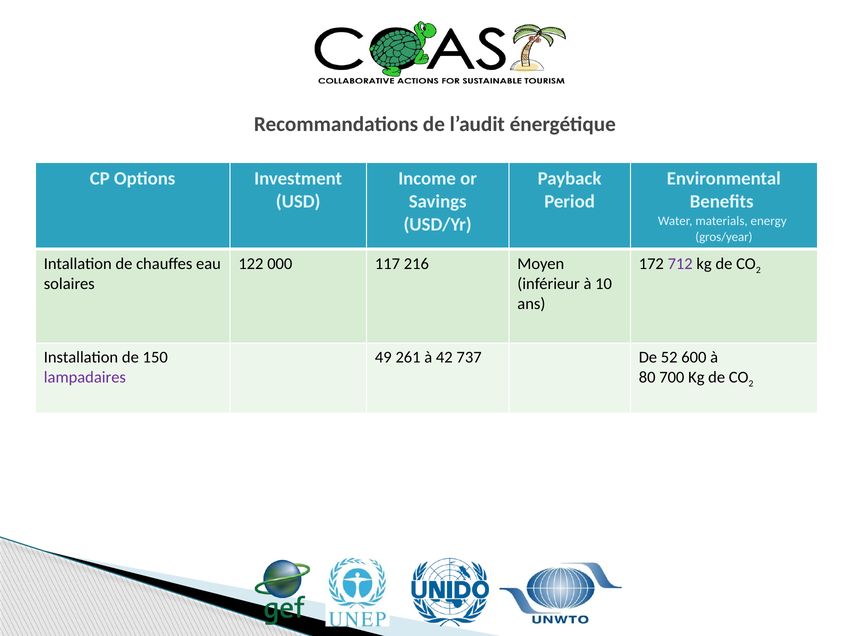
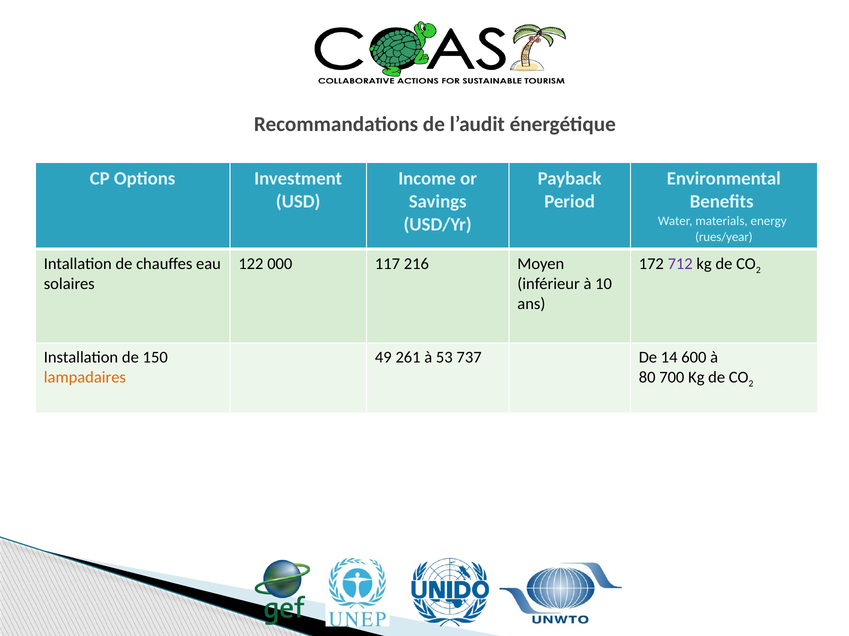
gros/year: gros/year -> rues/year (724, 237)
42: 42 -> 53 (444, 358)
52: 52 -> 14 (669, 358)
lampadaires colour: purple -> orange (85, 378)
